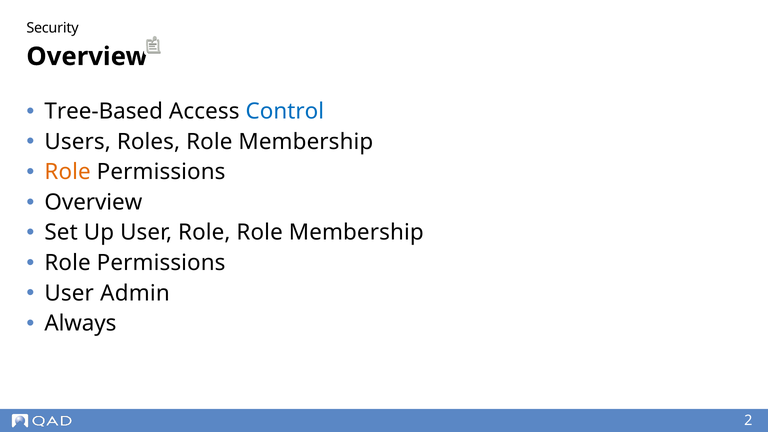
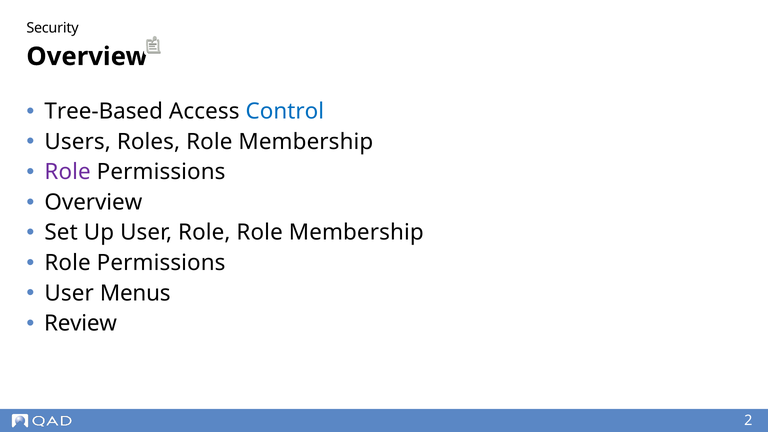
Role colour: orange -> purple (68, 172)
Admin: Admin -> Menus (135, 293)
Always: Always -> Review (80, 323)
